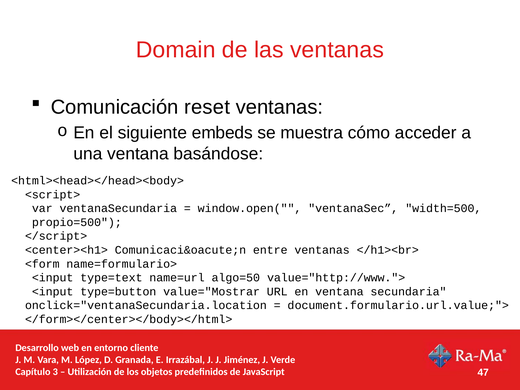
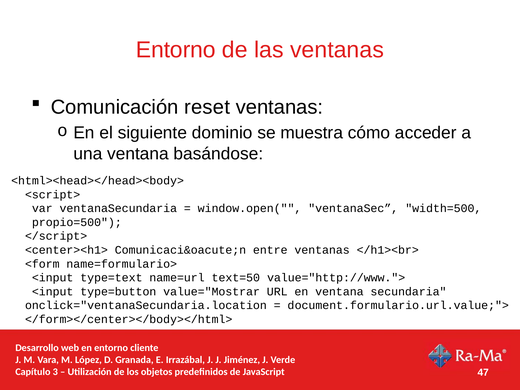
Domain: Domain -> Entorno (176, 50)
embeds: embeds -> dominio (222, 133)
algo=50: algo=50 -> text=50 (236, 278)
